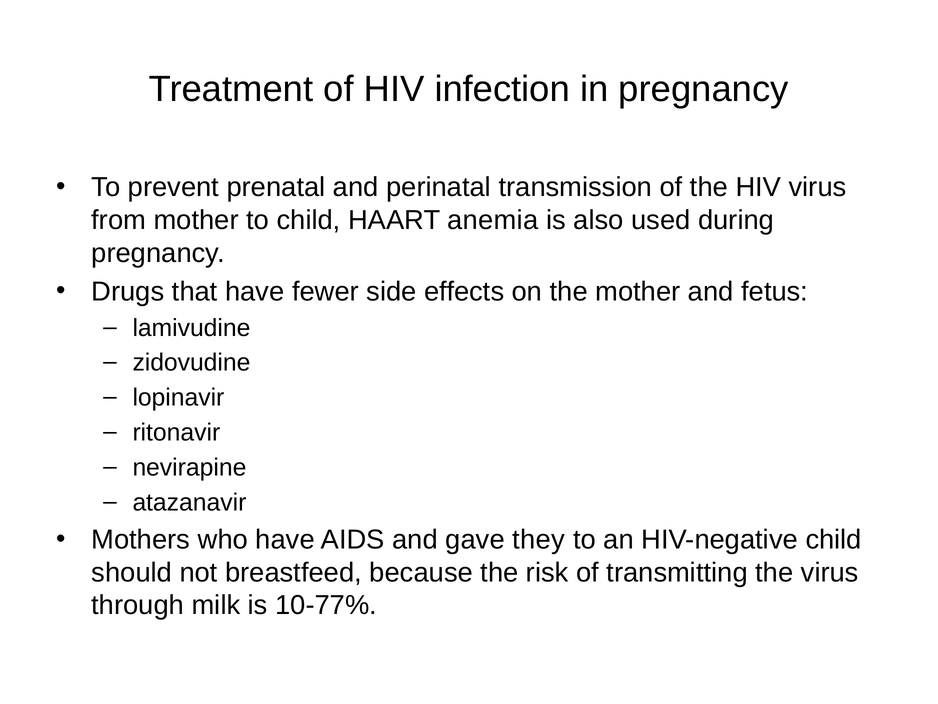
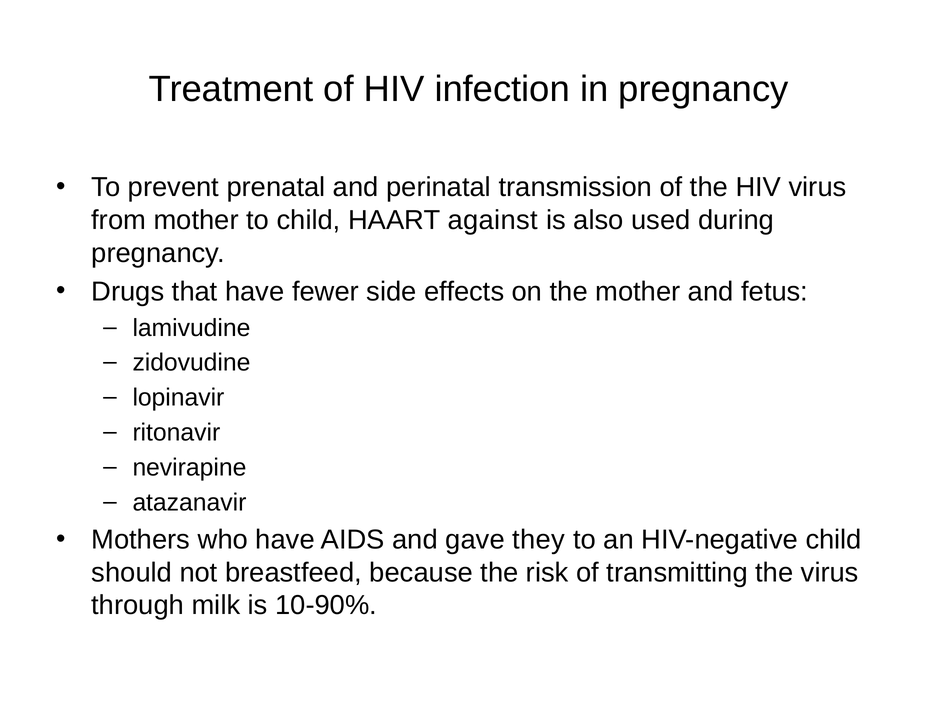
anemia: anemia -> against (493, 220)
10-77%: 10-77% -> 10-90% (326, 605)
